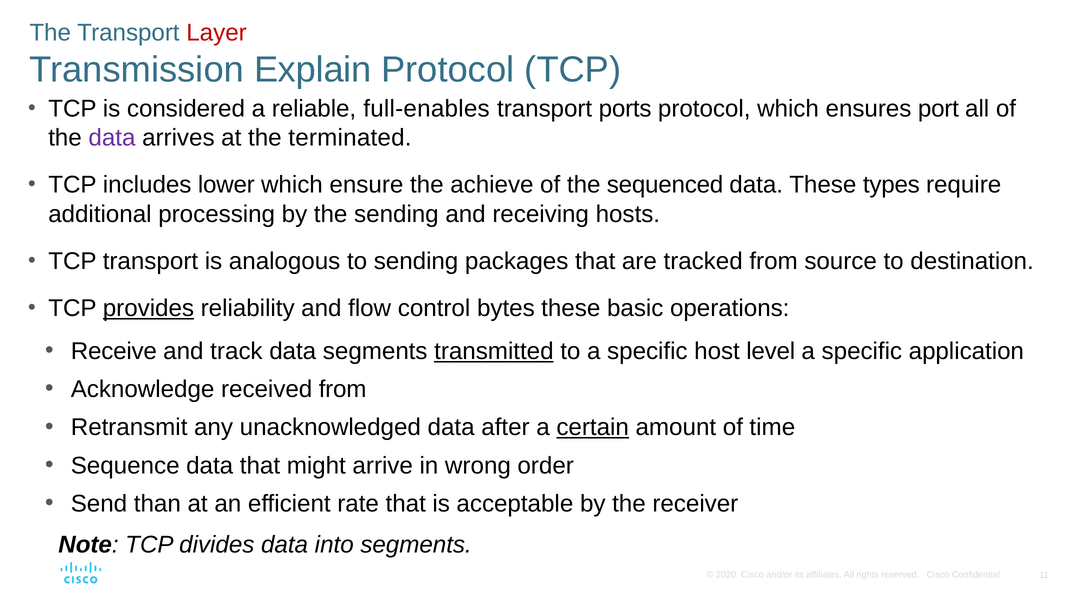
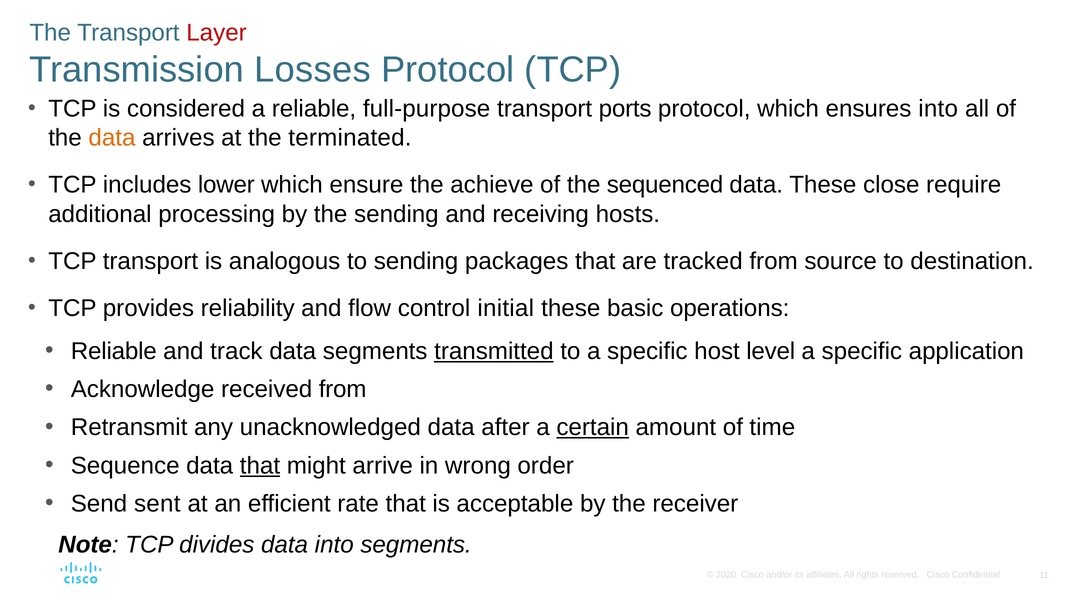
Explain: Explain -> Losses (312, 70)
full-enables: full-enables -> full-purpose (427, 109)
ensures port: port -> into (938, 109)
data colour: purple -> orange (112, 138)
types: types -> close (891, 185)
provides underline: present -> none (148, 309)
bytes: bytes -> initial (506, 309)
Receive: Receive -> Reliable (114, 351)
that underline: none -> present (260, 466)
than: than -> sent (157, 504)
